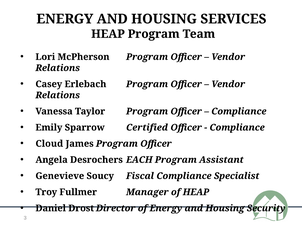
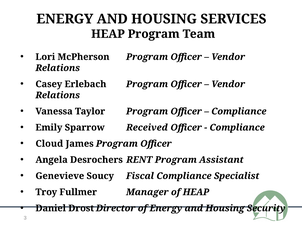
Certified: Certified -> Received (147, 127)
EACH: EACH -> RENT (139, 159)
